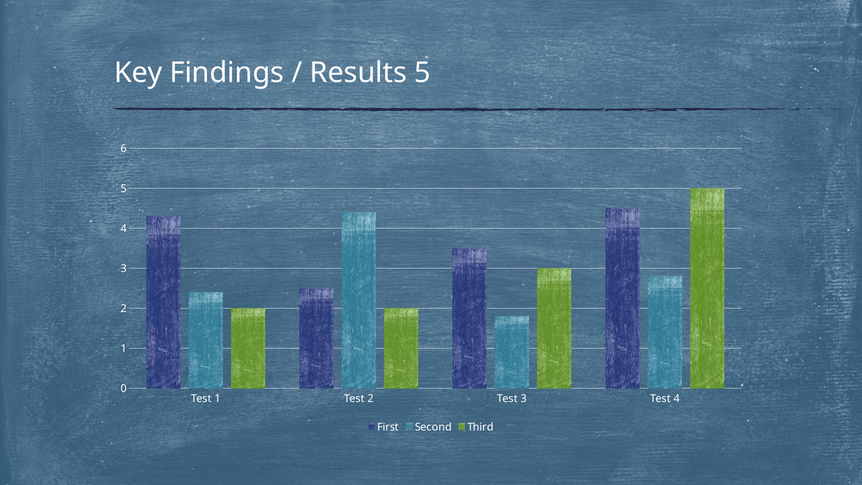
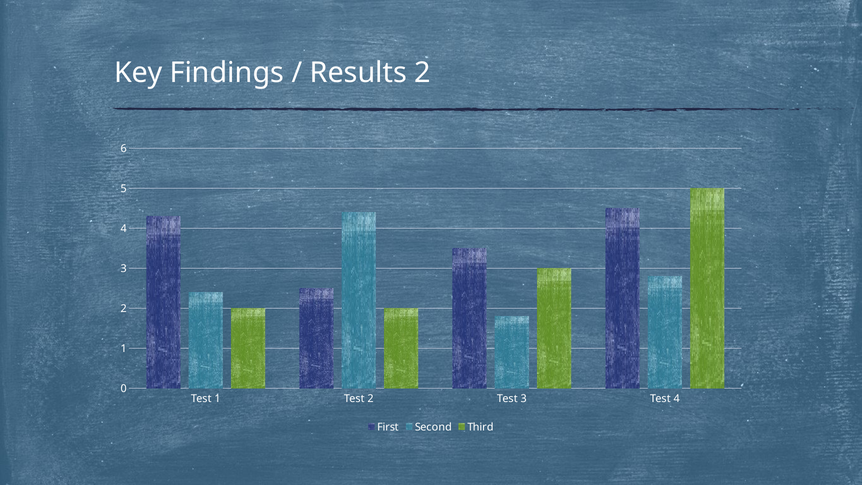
Results 5: 5 -> 2 (423, 73)
